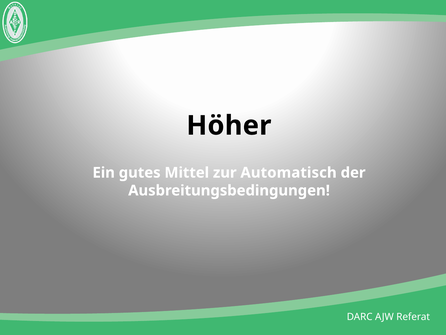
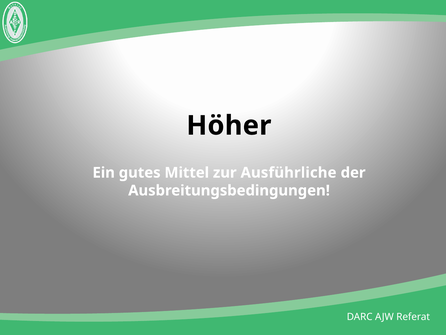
Automatisch: Automatisch -> Ausführliche (289, 172)
